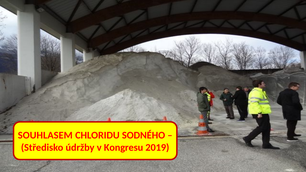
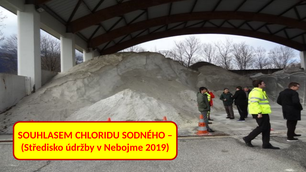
Kongresu: Kongresu -> Nebojme (123, 148)
